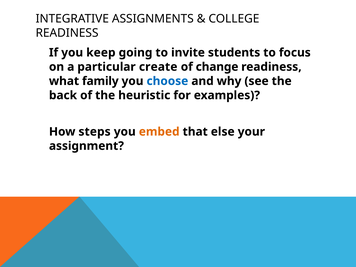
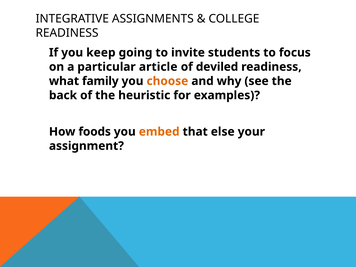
create: create -> article (158, 67)
change: change -> deviled (217, 67)
choose colour: blue -> orange (167, 81)
steps: steps -> foods (95, 132)
